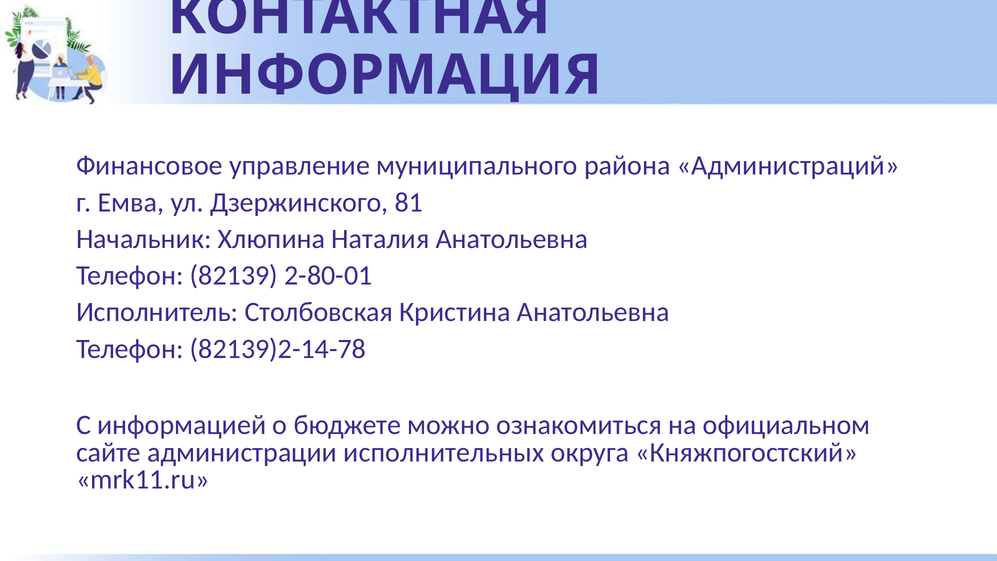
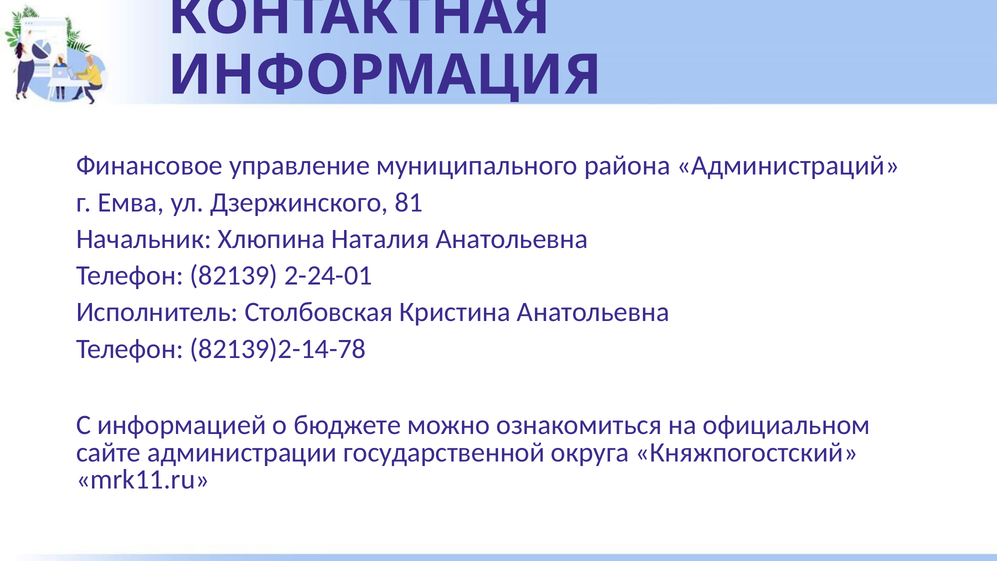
2-80-01: 2-80-01 -> 2-24-01 (328, 275)
исполнительных: исполнительных -> государственной (444, 452)
